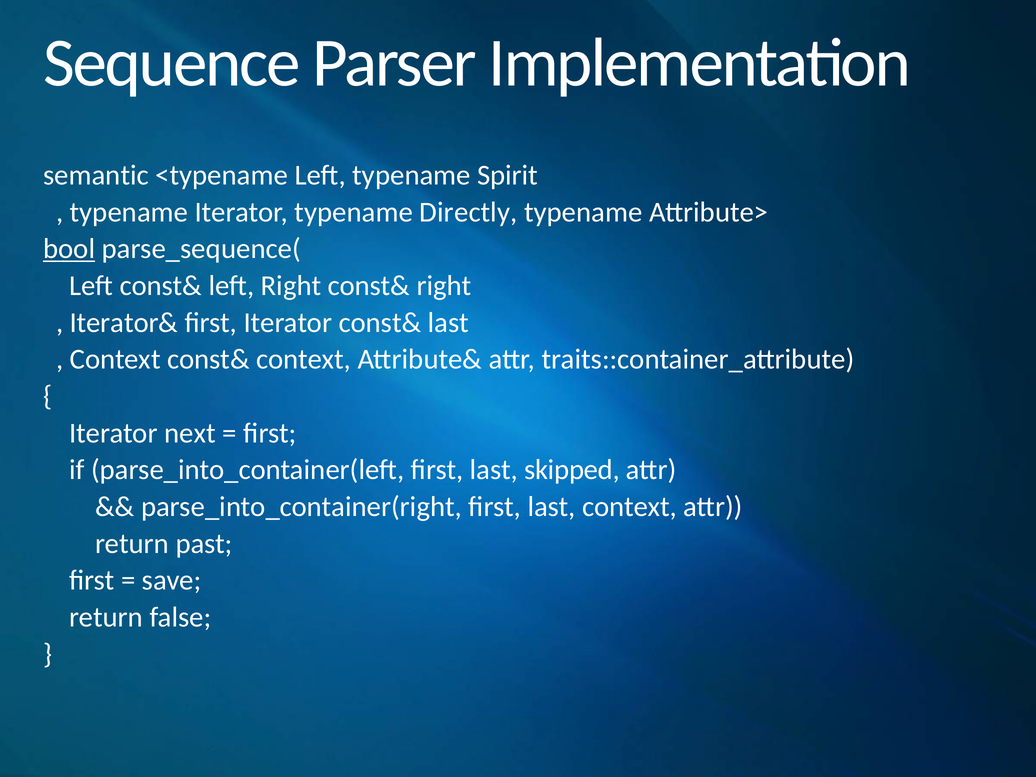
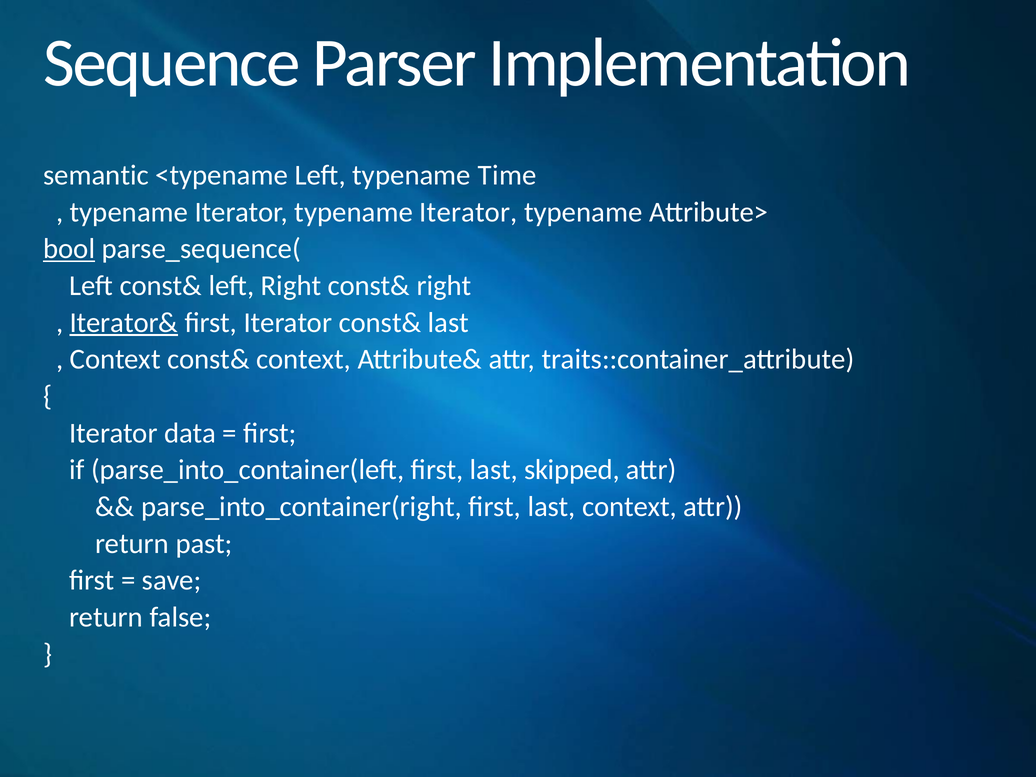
Spirit: Spirit -> Time (507, 175)
Iterator typename Directly: Directly -> Iterator (468, 212)
Iterator& underline: none -> present (124, 323)
next: next -> data (190, 433)
